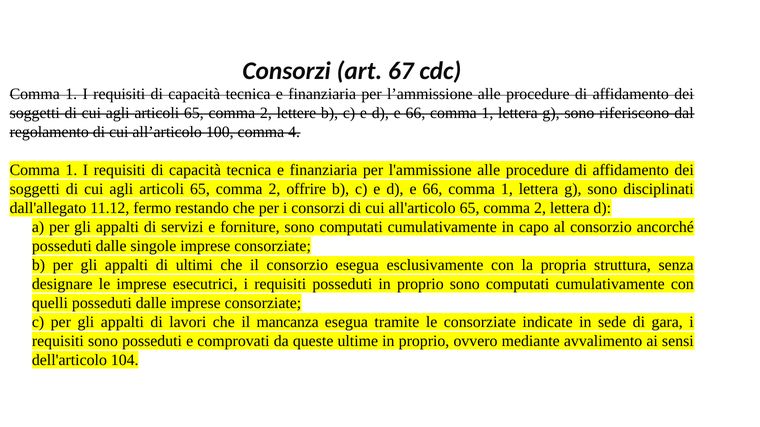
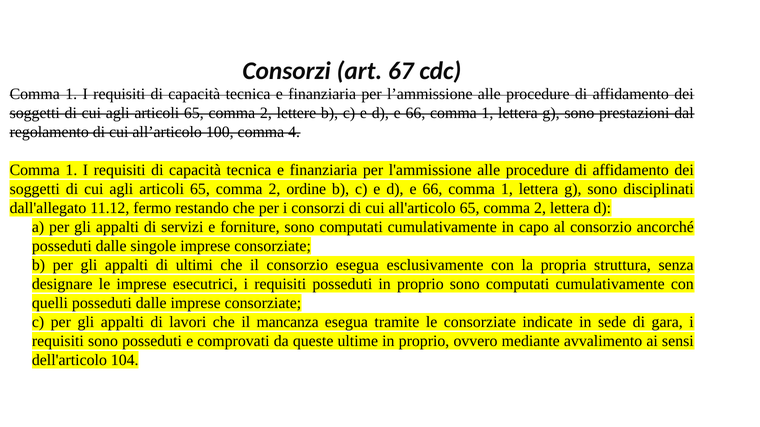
riferiscono: riferiscono -> prestazioni (634, 113)
offrire: offrire -> ordine (306, 189)
